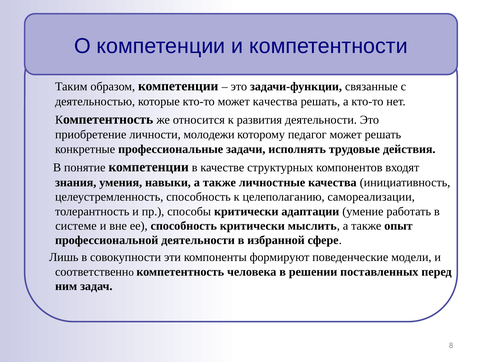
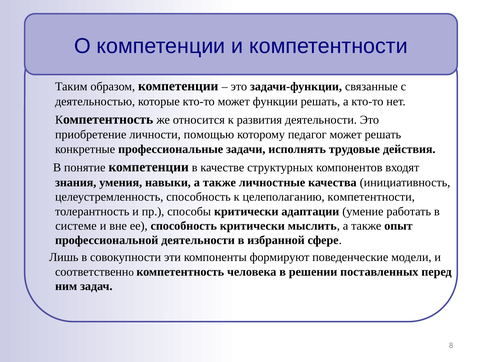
может качества: качества -> функции (275, 101)
молодежи: молодежи -> помощью (209, 134)
целеполаганию самореализации: самореализации -> компетентности (371, 197)
